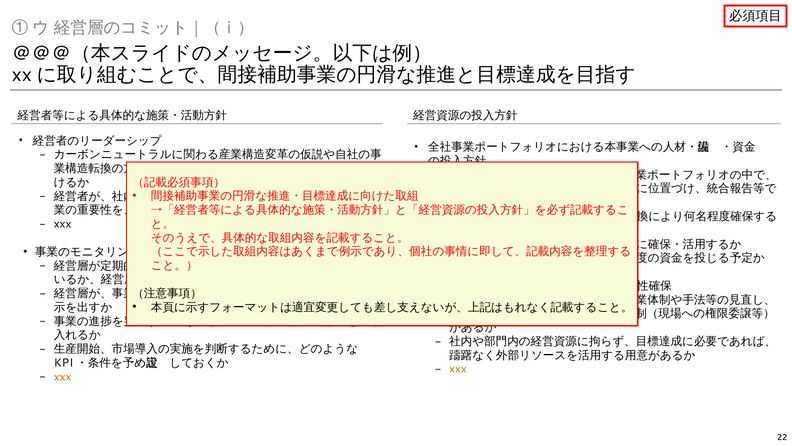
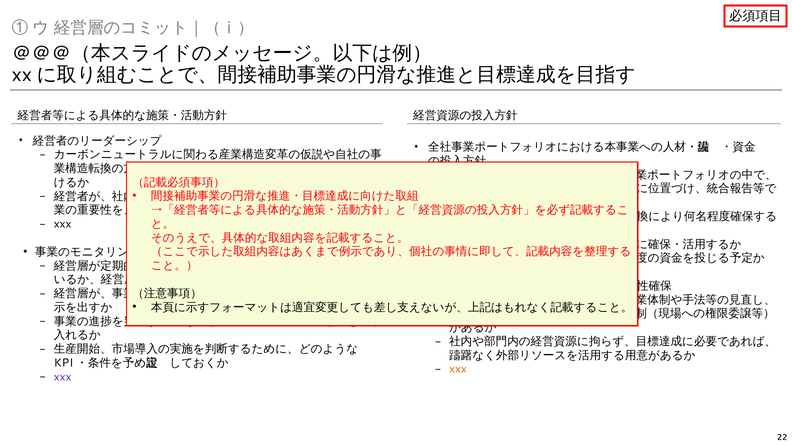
xxx colour: orange -> purple (63, 376)
